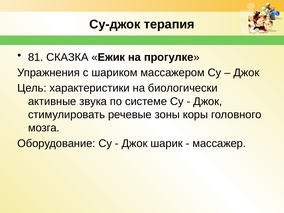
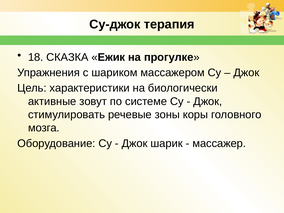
81: 81 -> 18 (36, 57)
звука: звука -> зовут (93, 101)
